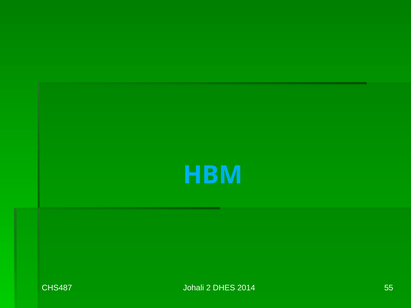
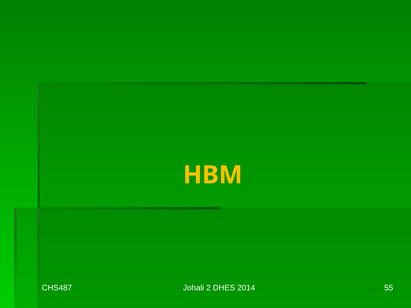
HBM colour: light blue -> yellow (213, 175)
